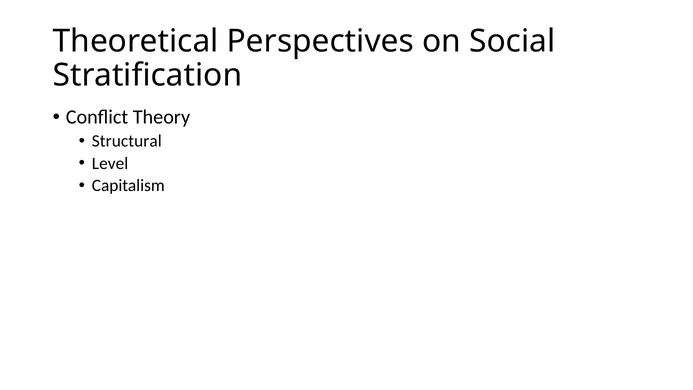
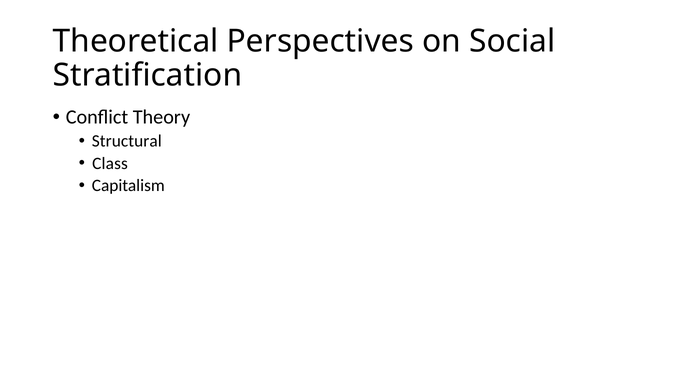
Level: Level -> Class (110, 163)
